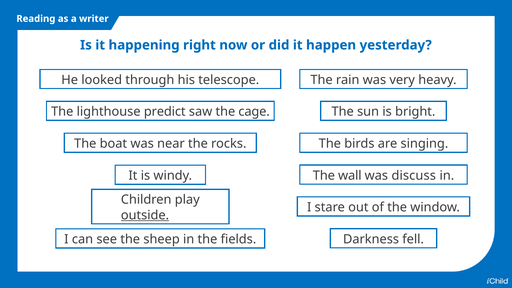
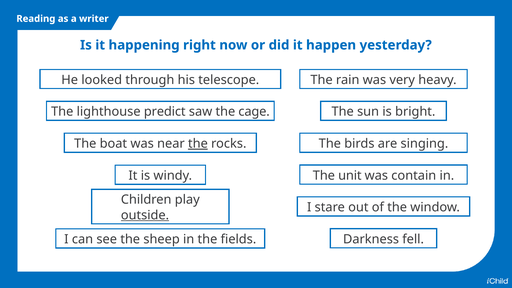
the underline: none -> present (198, 144)
wall: wall -> unit (350, 175)
discuss: discuss -> contain (414, 175)
